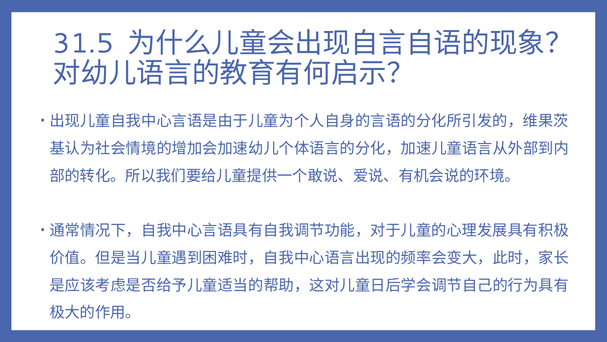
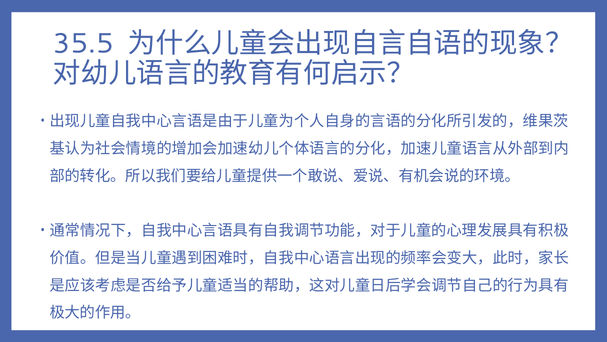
31.5: 31.5 -> 35.5 (83, 43)
